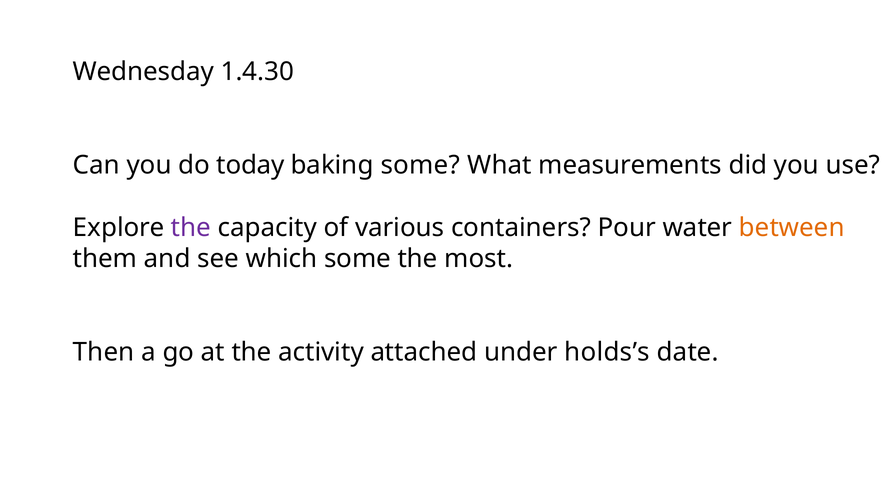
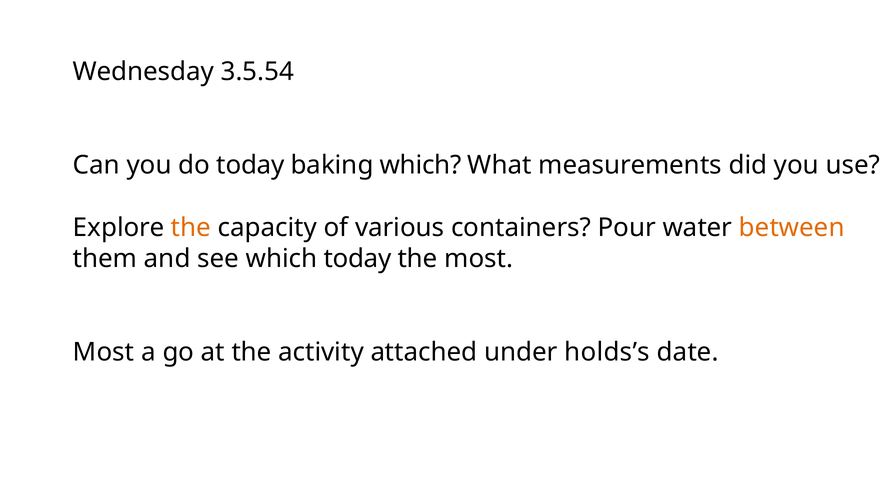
1.4.30: 1.4.30 -> 3.5.54 (257, 72)
baking some: some -> which (421, 165)
the colour: purple -> orange (191, 228)
which some: some -> today (358, 259)
Then: Then -> Most (104, 352)
